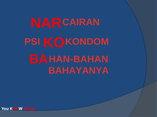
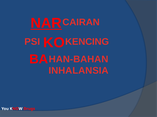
NAR underline: none -> present (46, 23)
KONDOM: KONDOM -> KENCING (87, 42)
BAHAYANYA: BAHAYANYA -> INHALANSIA (79, 71)
